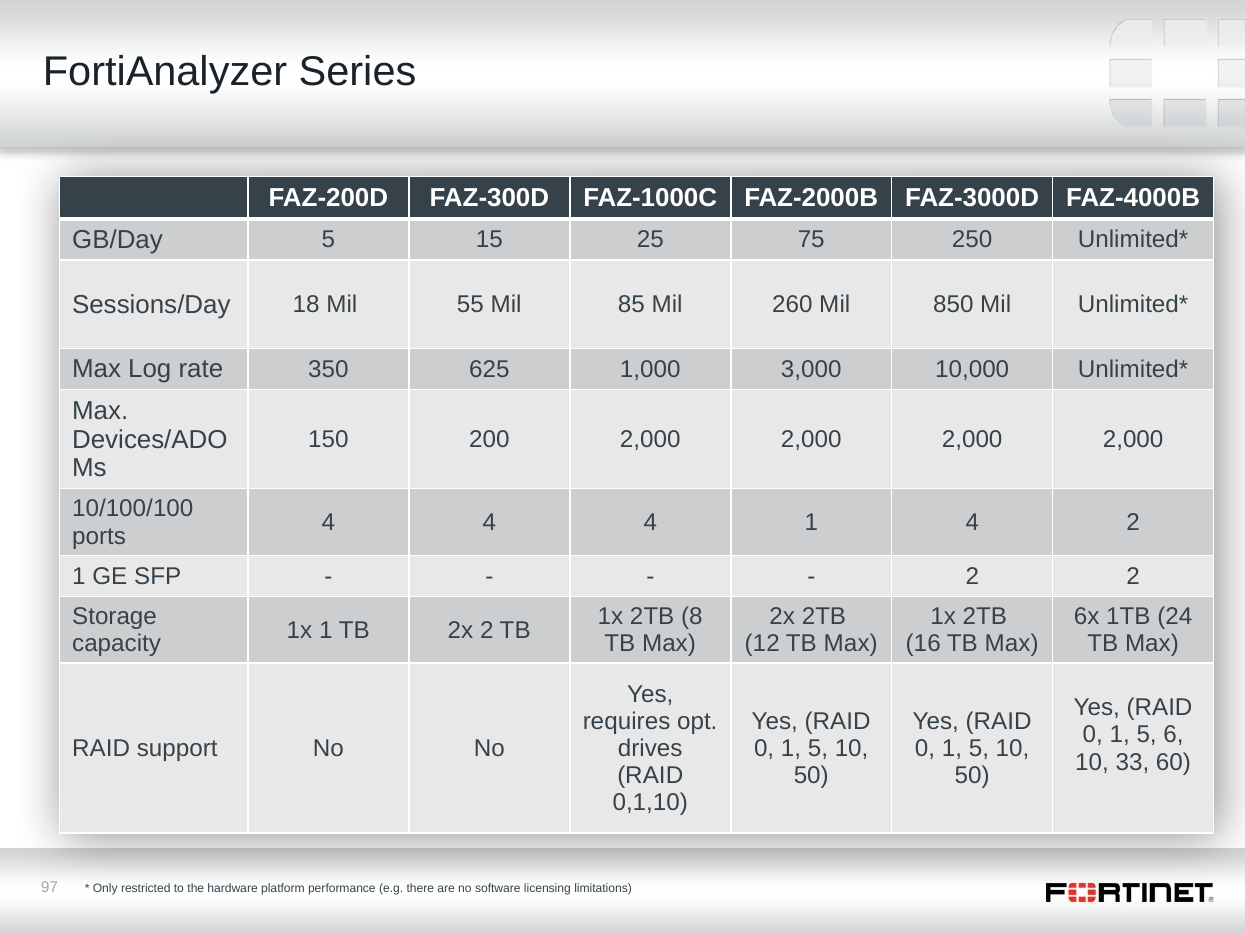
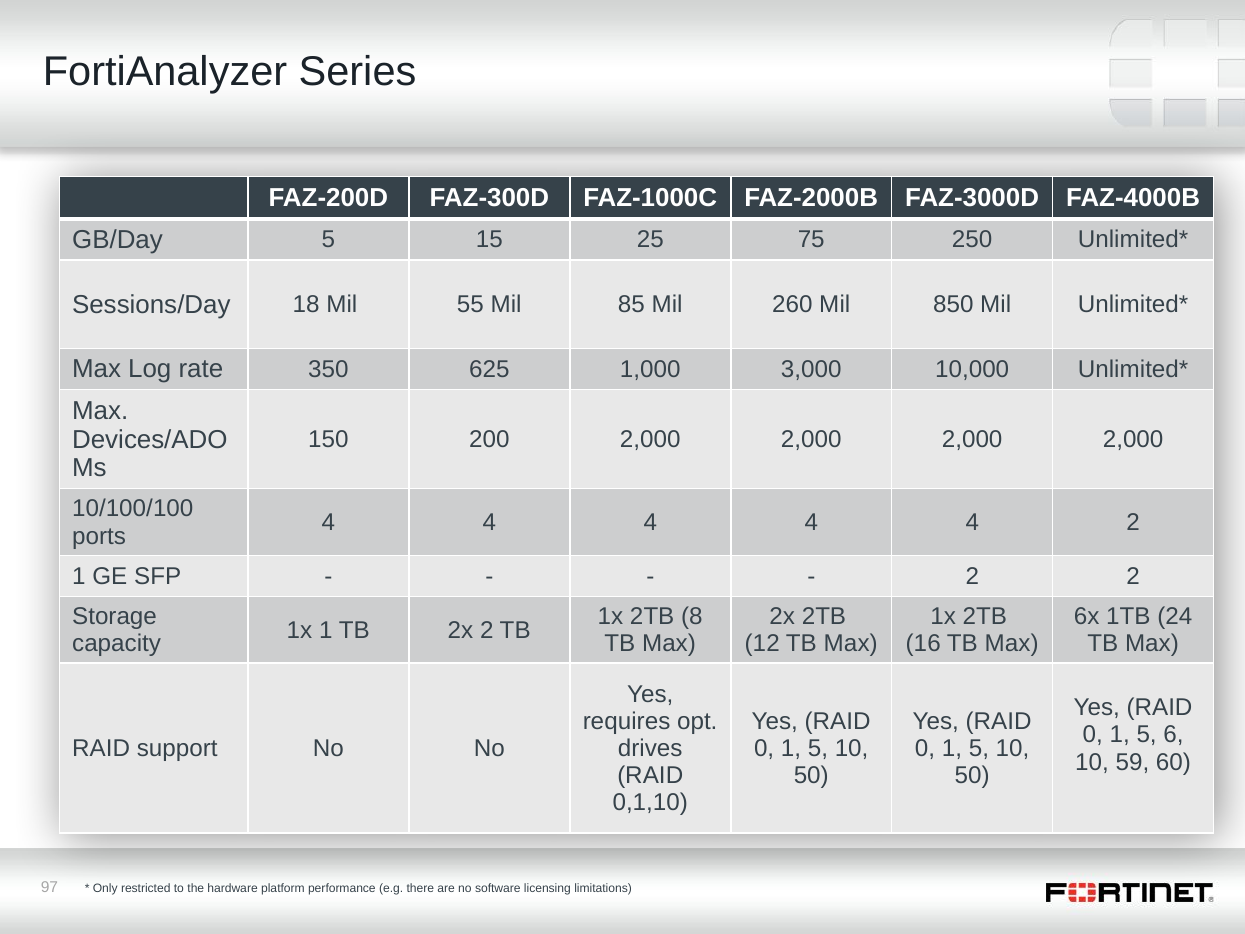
1: 1 -> 4 (811, 522)
33: 33 -> 59 (1132, 762)
